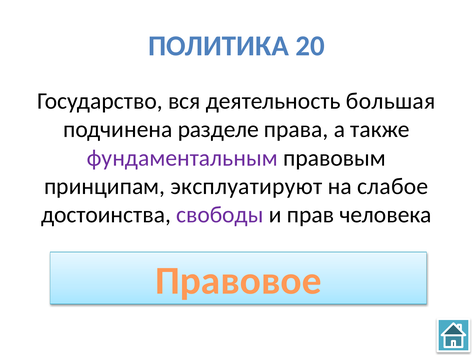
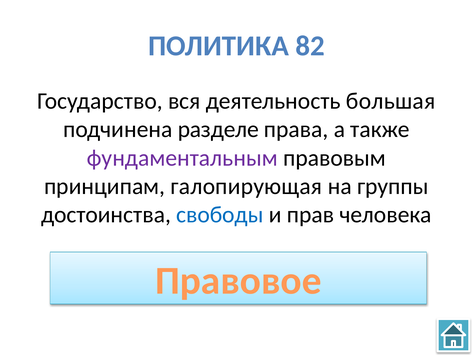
20: 20 -> 82 (310, 46)
эксплуатируют: эксплуатируют -> галопирующая (246, 186)
слабое: слабое -> группы (393, 186)
свободы colour: purple -> blue (220, 215)
